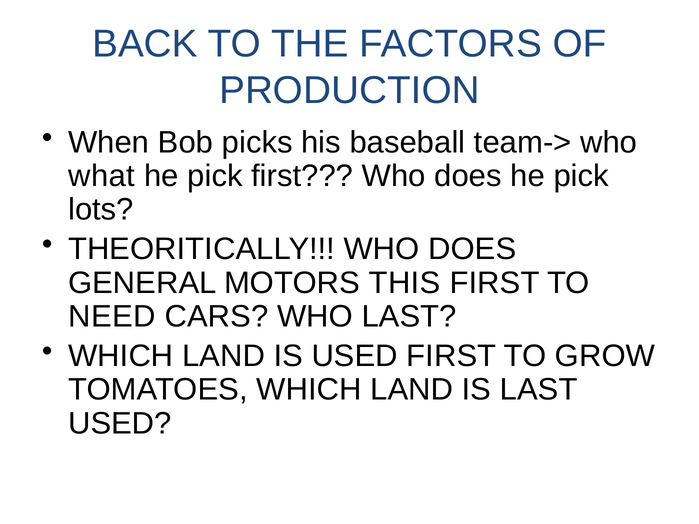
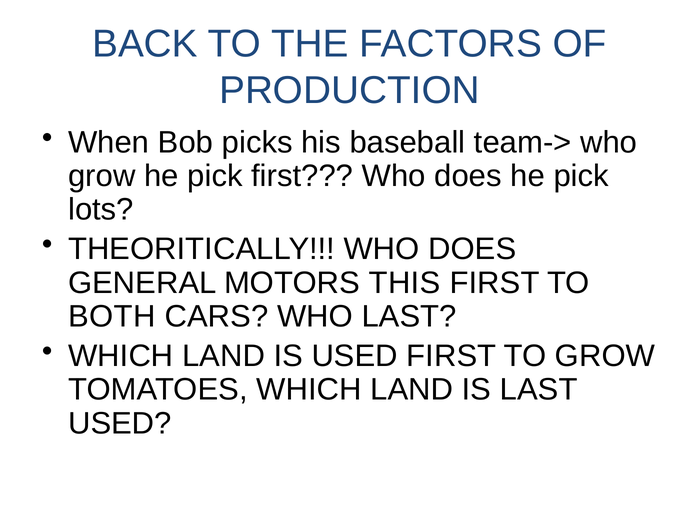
what: what -> grow (102, 176)
NEED: NEED -> BOTH (112, 317)
